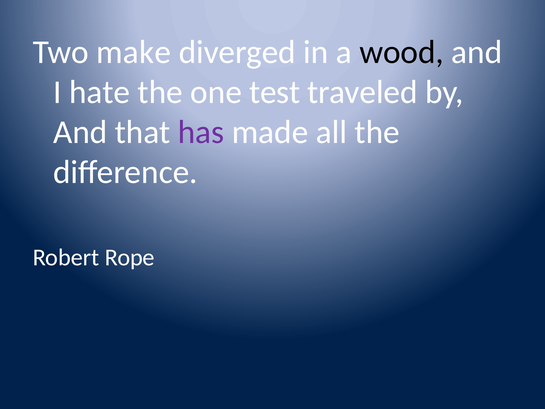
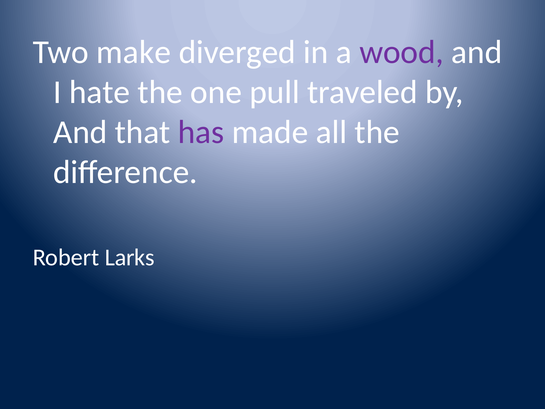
wood colour: black -> purple (402, 52)
test: test -> pull (275, 92)
Rope: Rope -> Larks (130, 257)
